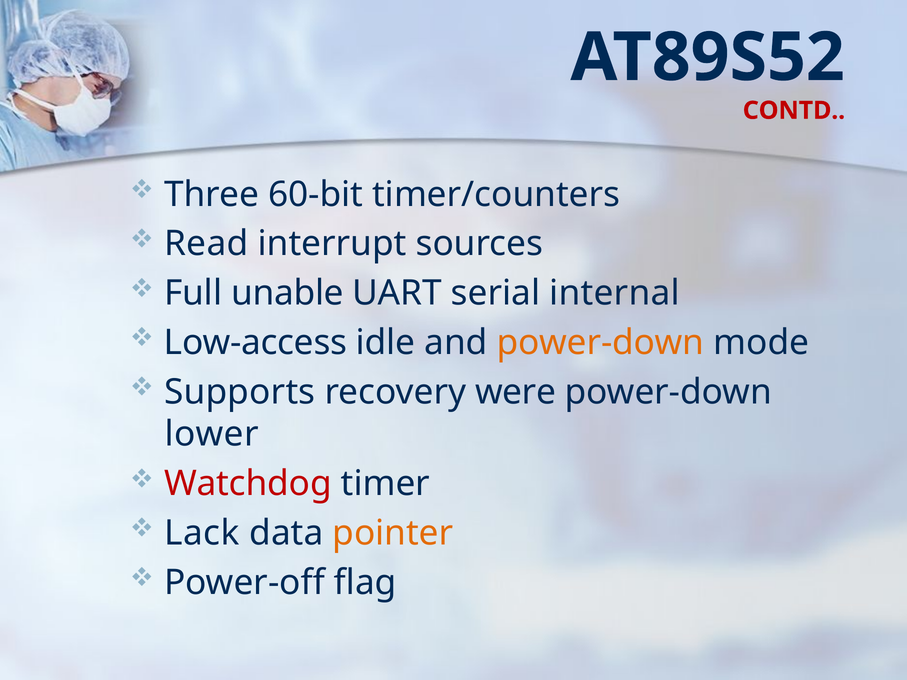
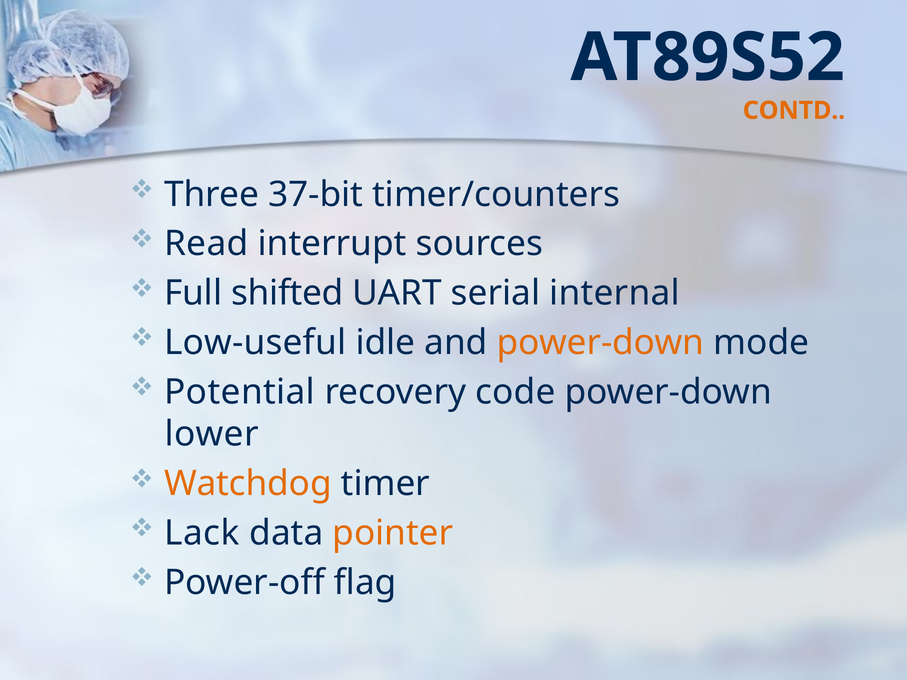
CONTD colour: red -> orange (794, 111)
60-bit: 60-bit -> 37-bit (316, 194)
unable: unable -> shifted (287, 293)
Low-access: Low-access -> Low-useful (255, 343)
Supports: Supports -> Potential (240, 392)
were: were -> code (515, 392)
Watchdog colour: red -> orange (248, 484)
